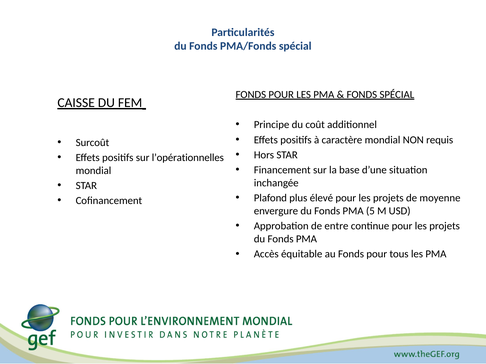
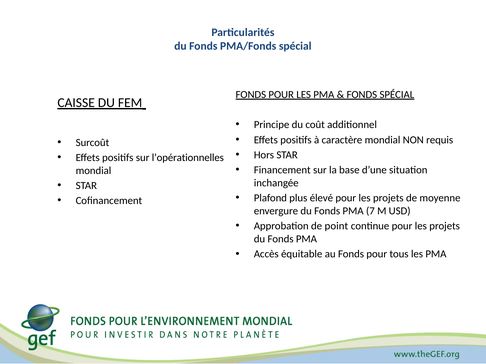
5: 5 -> 7 (370, 211)
entre: entre -> point (336, 226)
